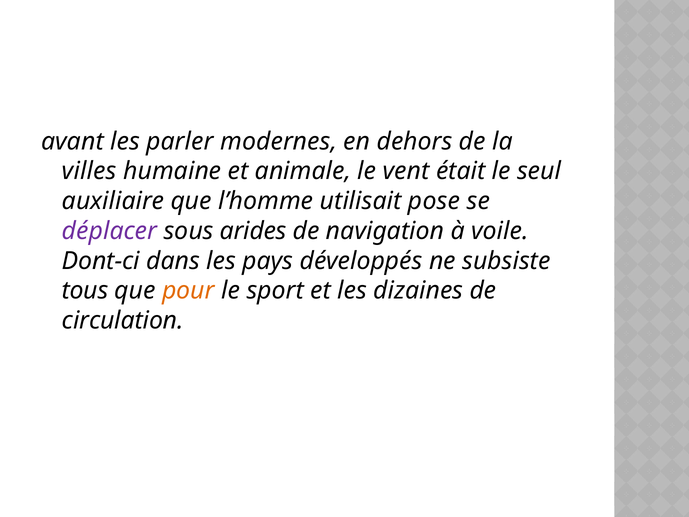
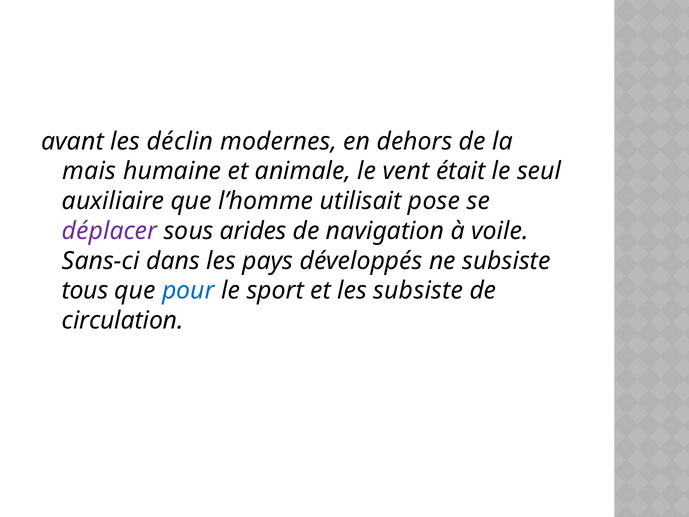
parler: parler -> déclin (180, 141)
villes: villes -> mais (89, 171)
Dont-ci: Dont-ci -> Sans-ci (101, 261)
pour colour: orange -> blue (188, 291)
les dizaines: dizaines -> subsiste (418, 291)
